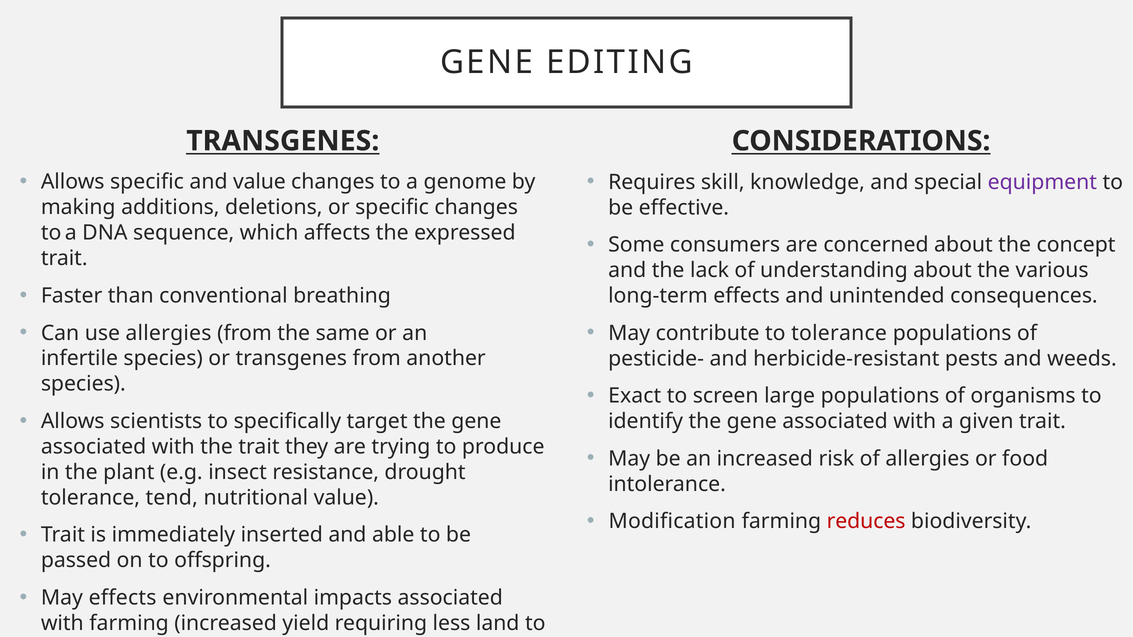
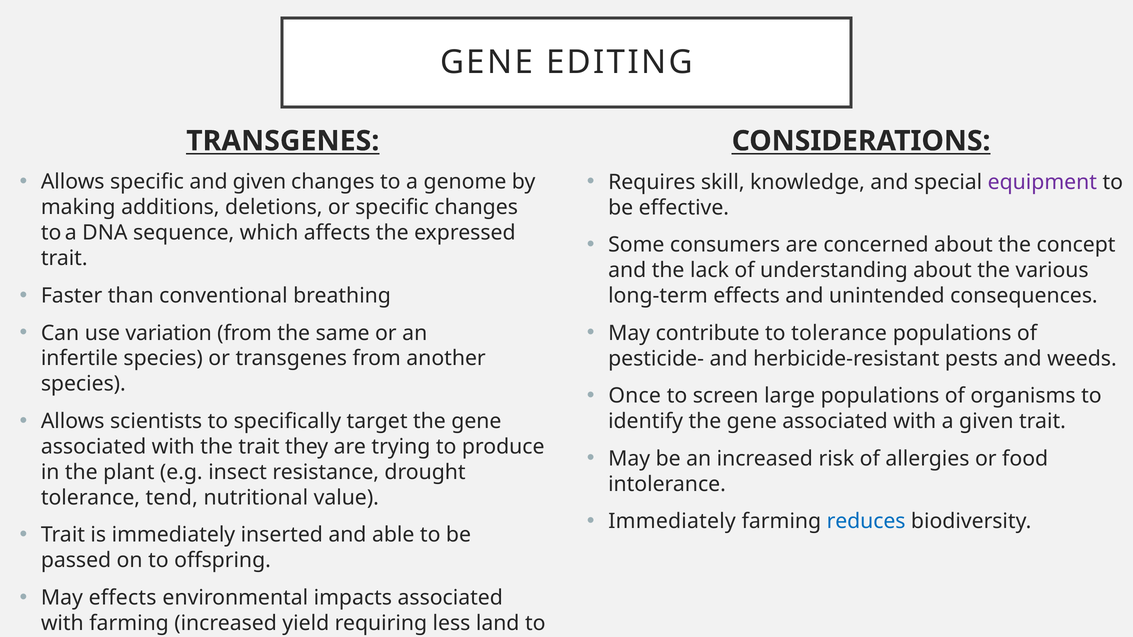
and value: value -> given (259, 182)
use allergies: allergies -> variation (169, 333)
Exact: Exact -> Once (635, 396)
Modification: Modification -> Immediately (672, 522)
reduces colour: red -> blue (866, 522)
